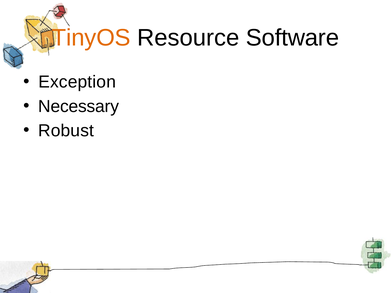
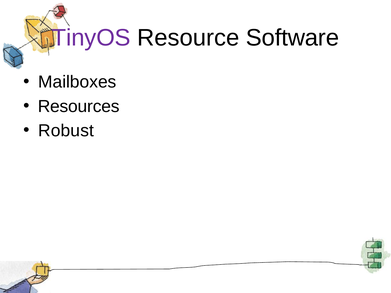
TinyOS colour: orange -> purple (91, 38)
Exception: Exception -> Mailboxes (77, 82)
Necessary: Necessary -> Resources (79, 106)
